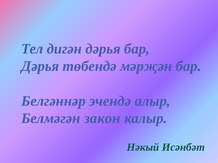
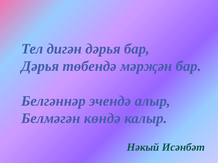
закон: закон -> көндә (102, 119)
